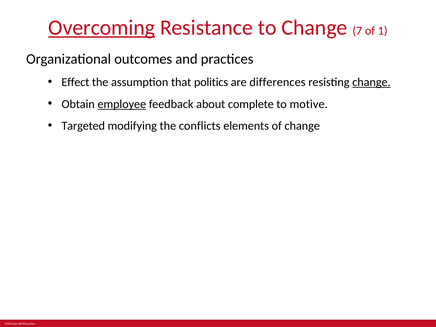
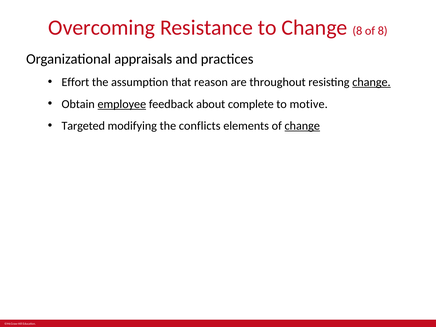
Overcoming underline: present -> none (102, 28)
Change 7: 7 -> 8 (357, 31)
of 1: 1 -> 8 (383, 31)
outcomes: outcomes -> appraisals (143, 59)
Effect: Effect -> Effort (75, 82)
politics: politics -> reason (211, 82)
differences: differences -> throughout (278, 82)
change underline: none -> present (302, 126)
